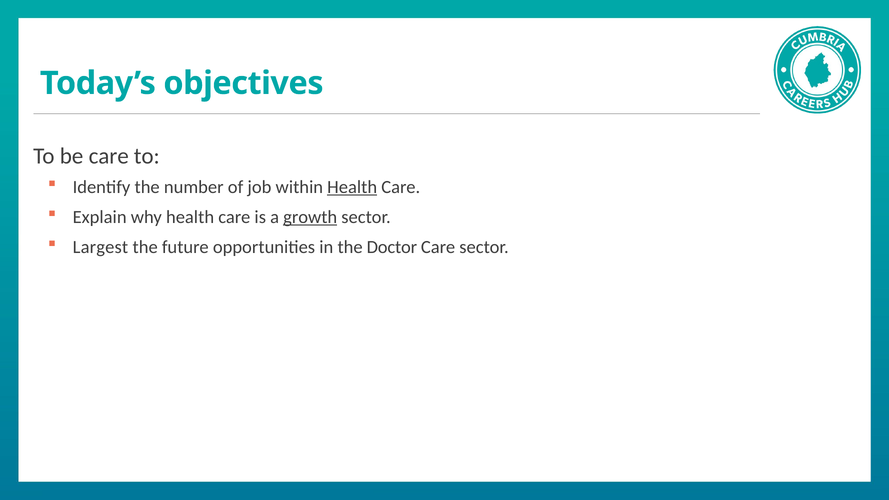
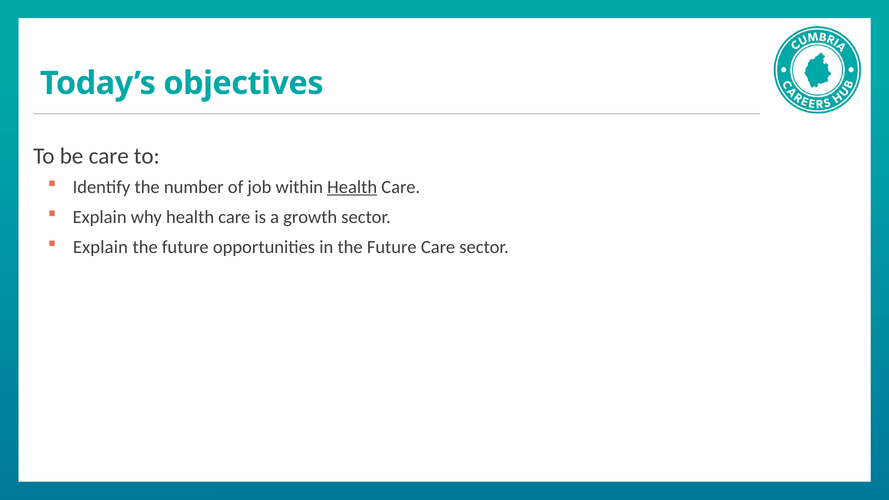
growth underline: present -> none (310, 217)
Largest: Largest -> Explain (100, 247)
in the Doctor: Doctor -> Future (392, 247)
